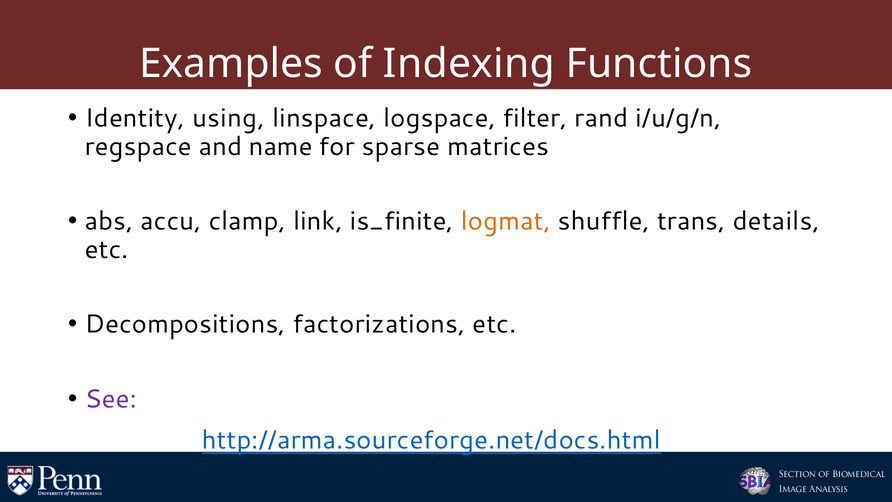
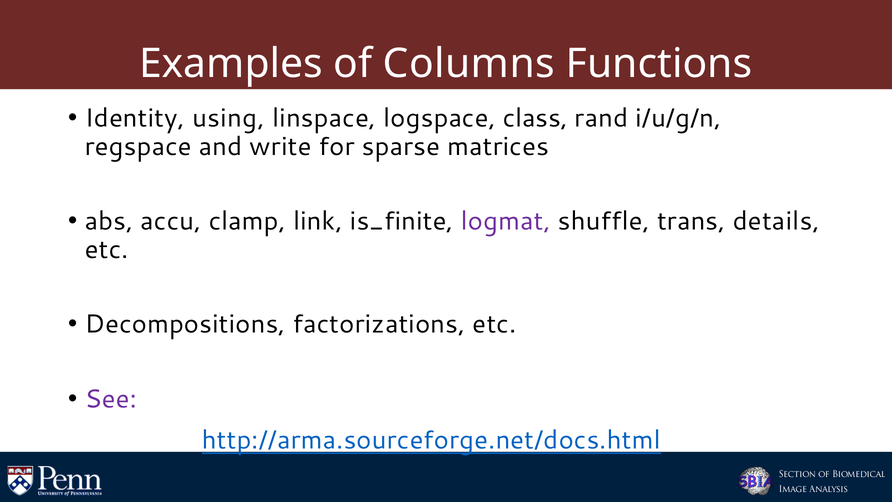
Indexing: Indexing -> Columns (469, 64)
filter: filter -> class (535, 118)
name: name -> write (281, 146)
logmat colour: orange -> purple (506, 221)
